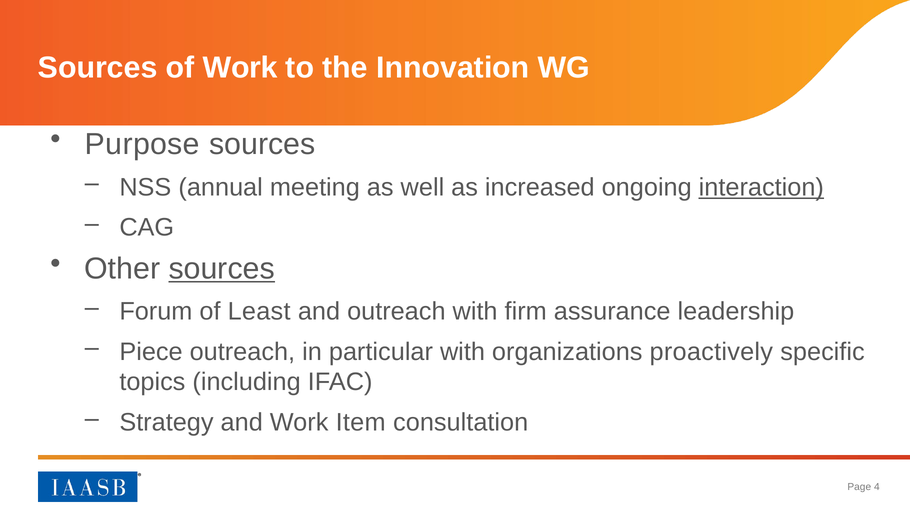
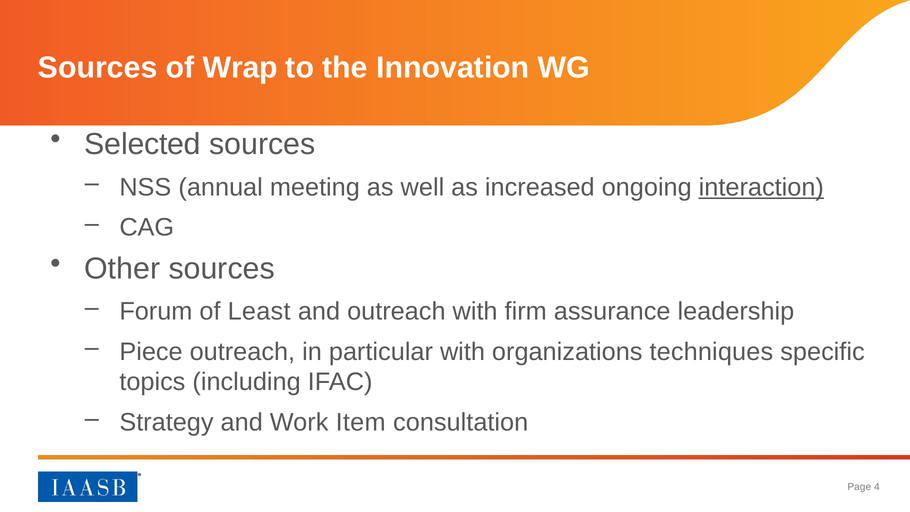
of Work: Work -> Wrap (240, 68)
Purpose: Purpose -> Selected (143, 144)
sources underline: present -> none (222, 269)
proactively: proactively -> techniques (711, 352)
